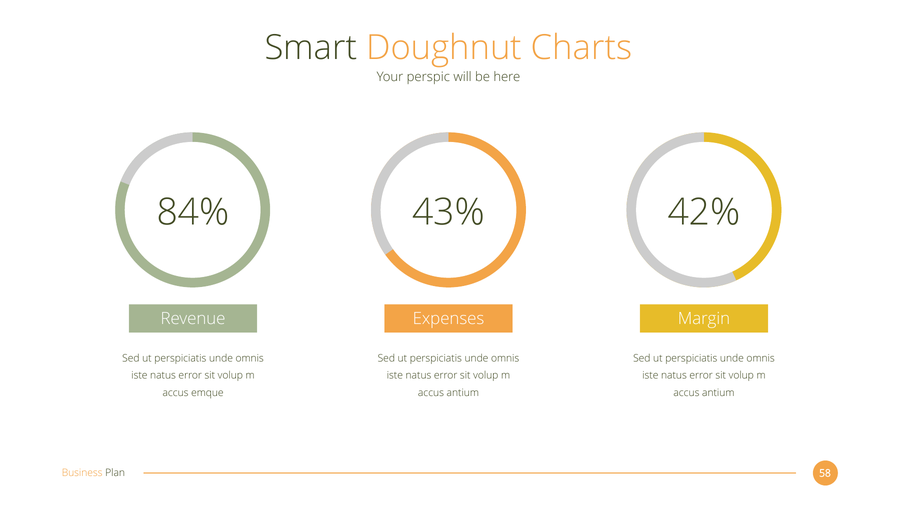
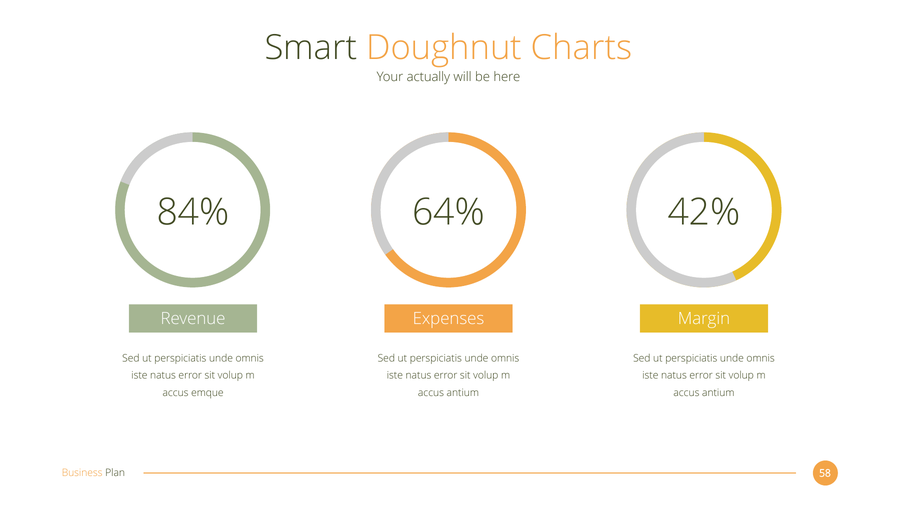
perspic: perspic -> actually (428, 77)
43%: 43% -> 64% (448, 212)
